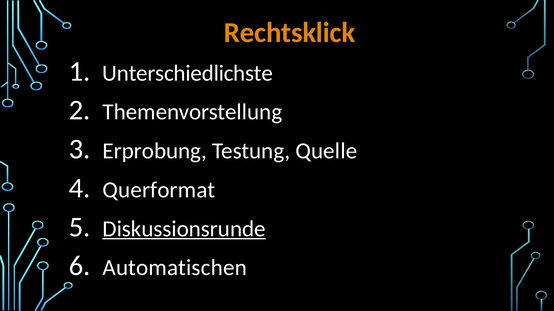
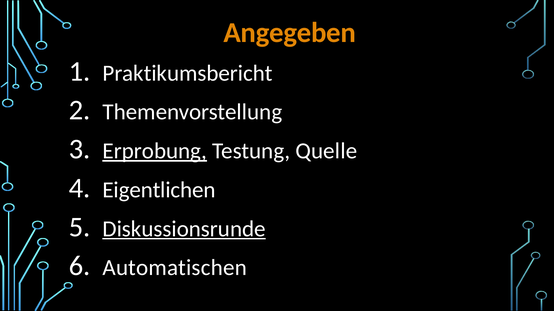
Rechtsklick: Rechtsklick -> Angegeben (290, 33)
Unterschiedlichste: Unterschiedlichste -> Praktikumsbericht (188, 73)
Erprobung underline: none -> present (155, 151)
Querformat: Querformat -> Eigentlichen (159, 190)
